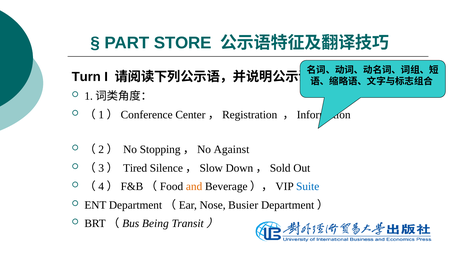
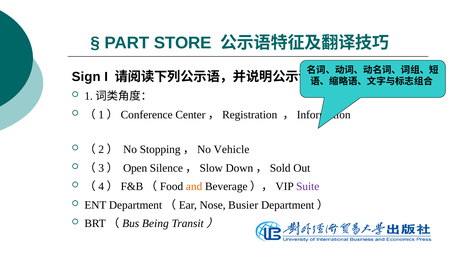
Turn: Turn -> Sign (86, 77)
Against: Against -> Vehicle (232, 149)
Tired: Tired -> Open (135, 168)
Suite colour: blue -> purple (308, 186)
